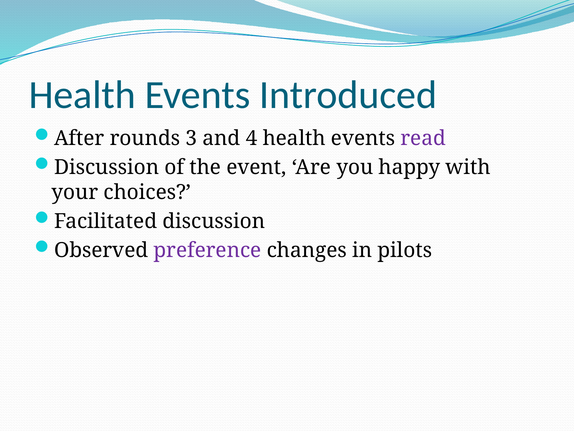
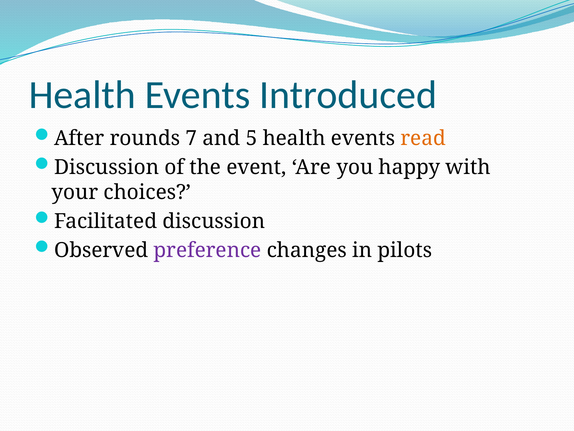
3: 3 -> 7 (191, 138)
4: 4 -> 5 (252, 138)
read colour: purple -> orange (423, 138)
